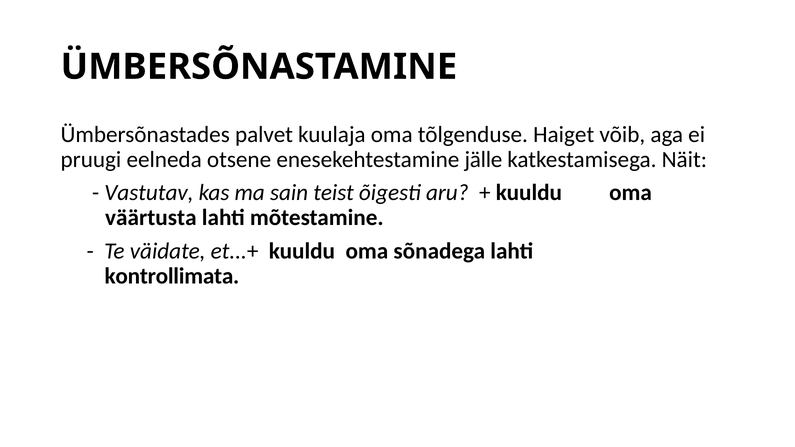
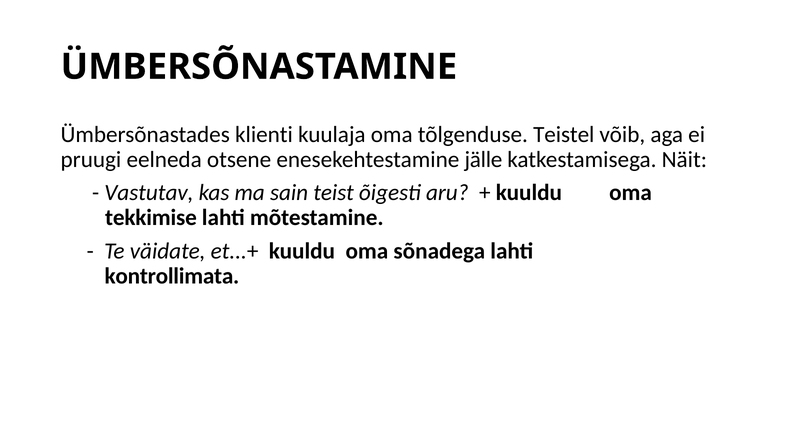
palvet: palvet -> klienti (264, 134)
Haiget: Haiget -> Teistel (564, 134)
väärtusta: väärtusta -> tekkimise (151, 218)
